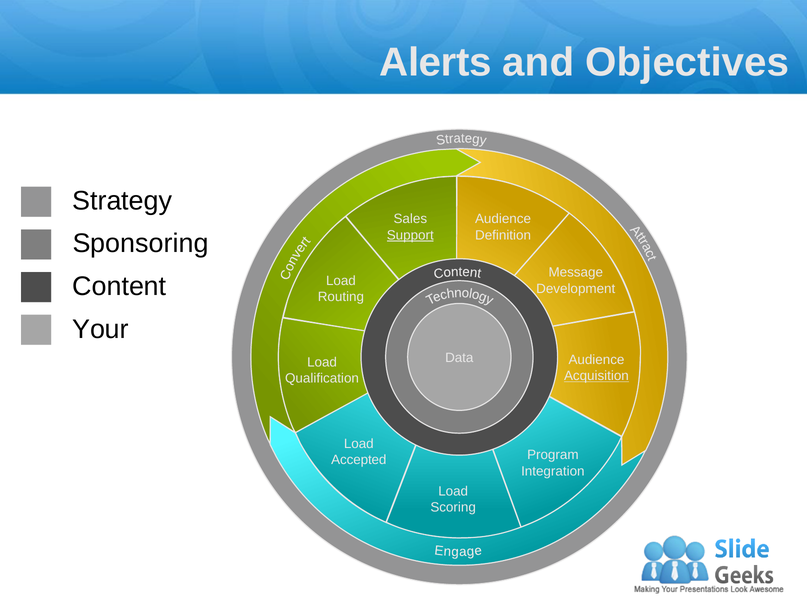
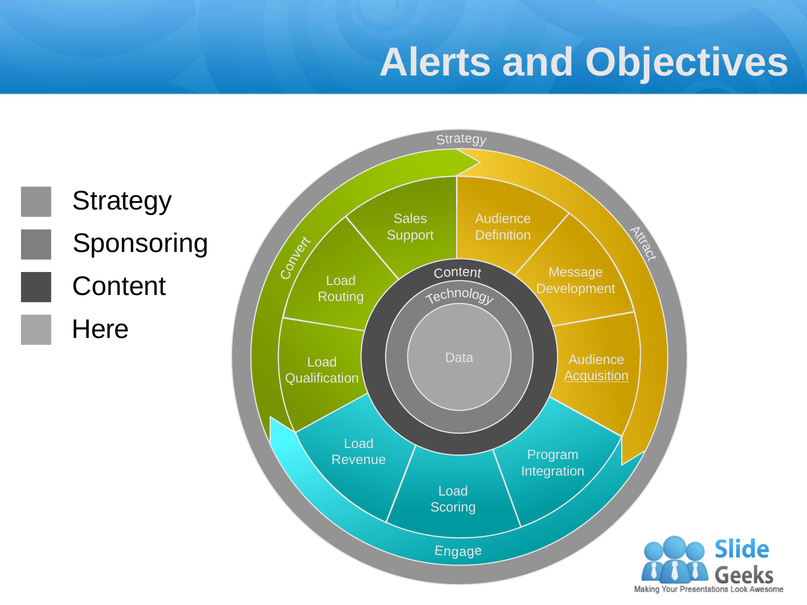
Support underline: present -> none (410, 235)
Your: Your -> Here (101, 329)
Accepted: Accepted -> Revenue (359, 460)
